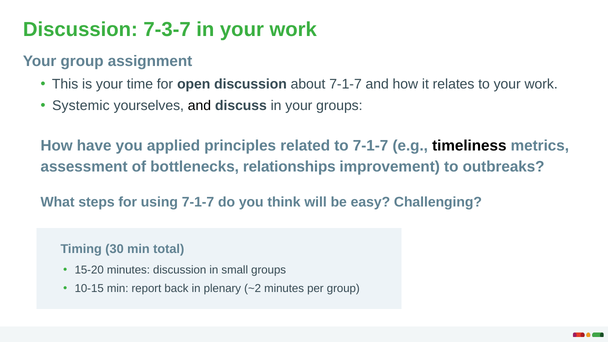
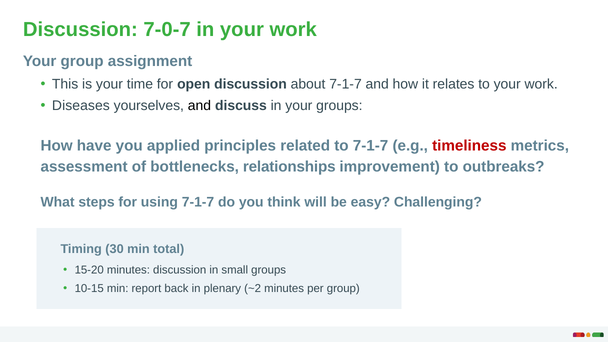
7-3-7: 7-3-7 -> 7-0-7 (167, 29)
Systemic: Systemic -> Diseases (81, 106)
timeliness colour: black -> red (469, 146)
